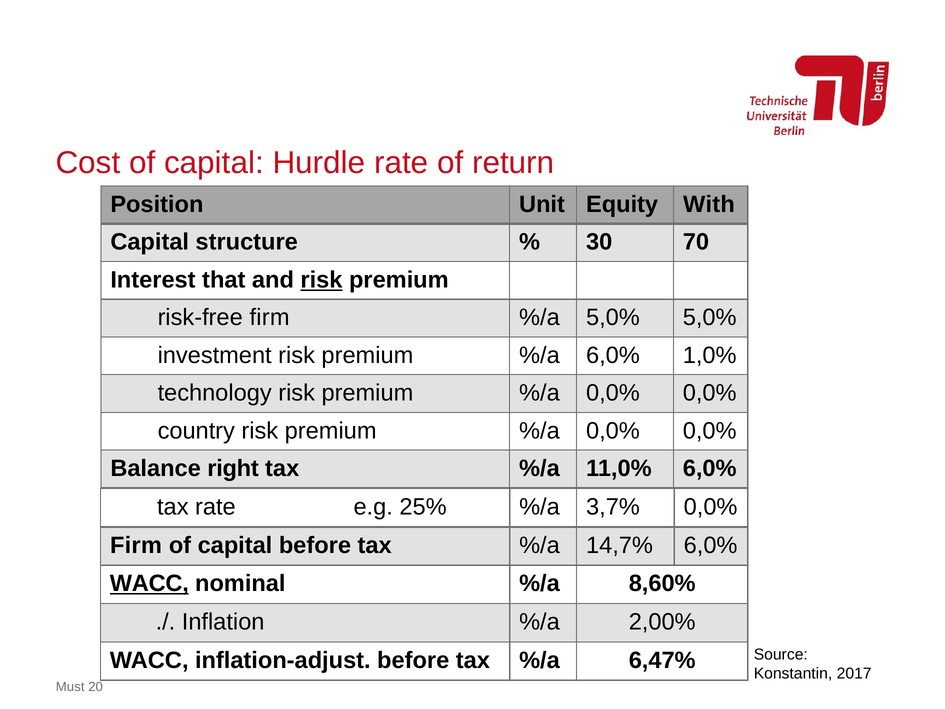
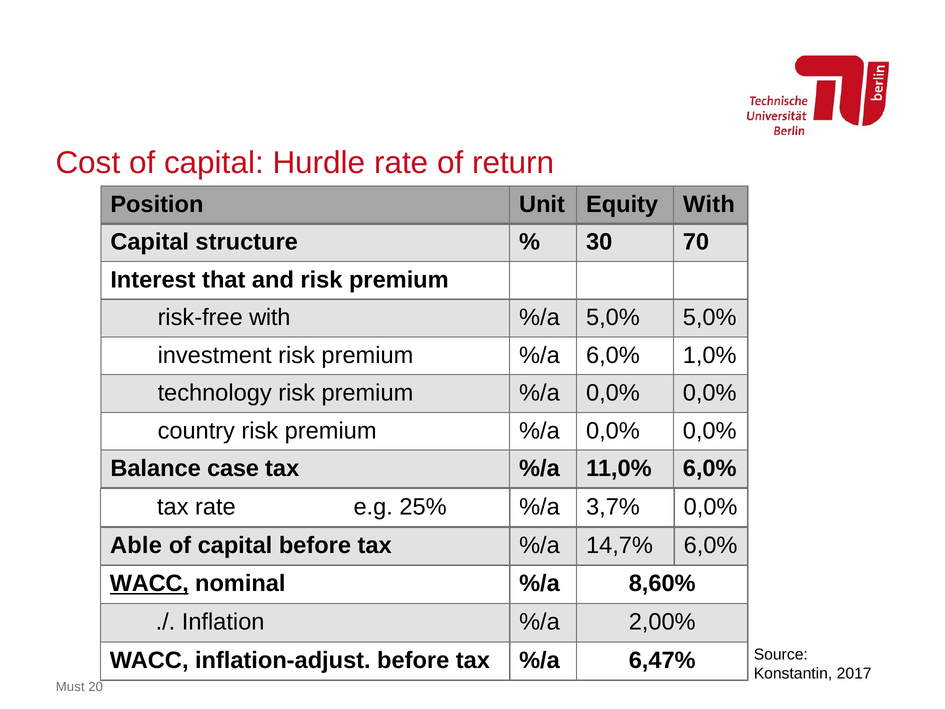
risk underline: present -> none (321, 280)
risk-free firm: firm -> with (270, 317)
right: right -> case (233, 468)
Firm: Firm -> Able (136, 545)
